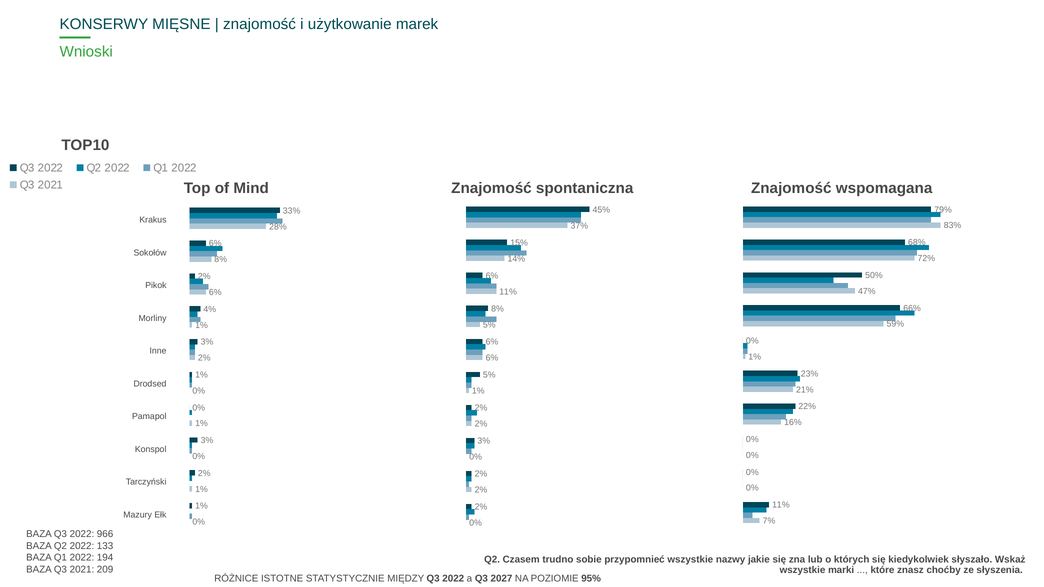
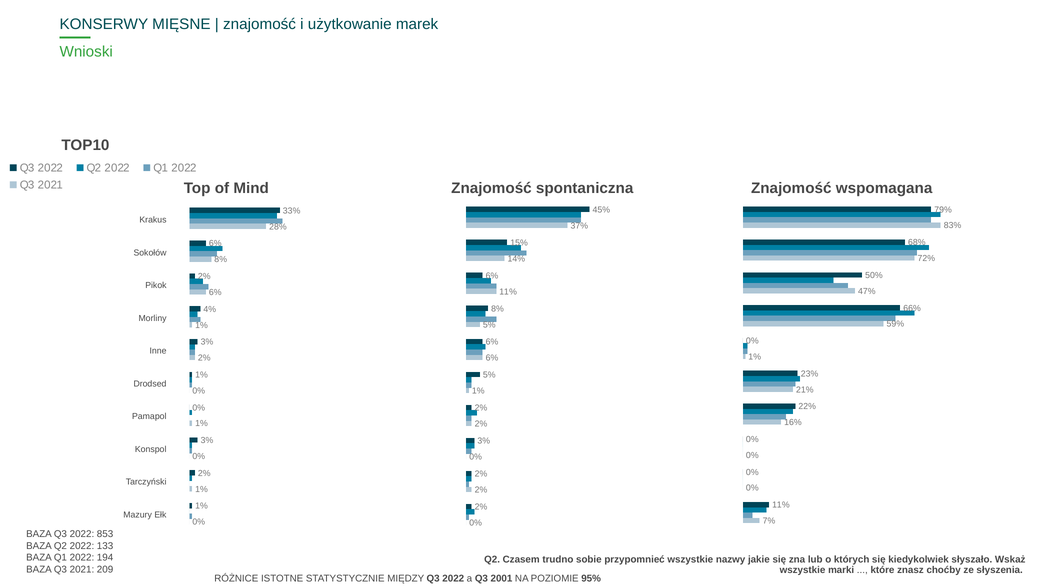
966: 966 -> 853 (105, 534)
2027: 2027 -> 2001 (501, 579)
